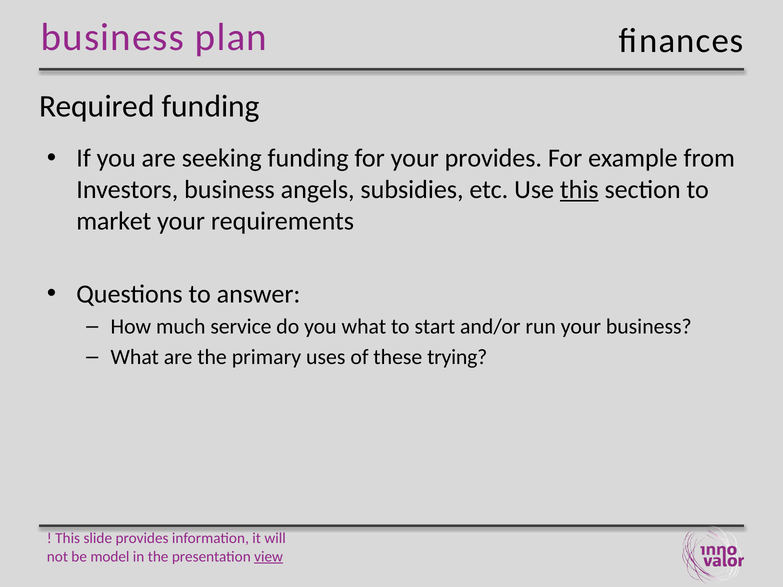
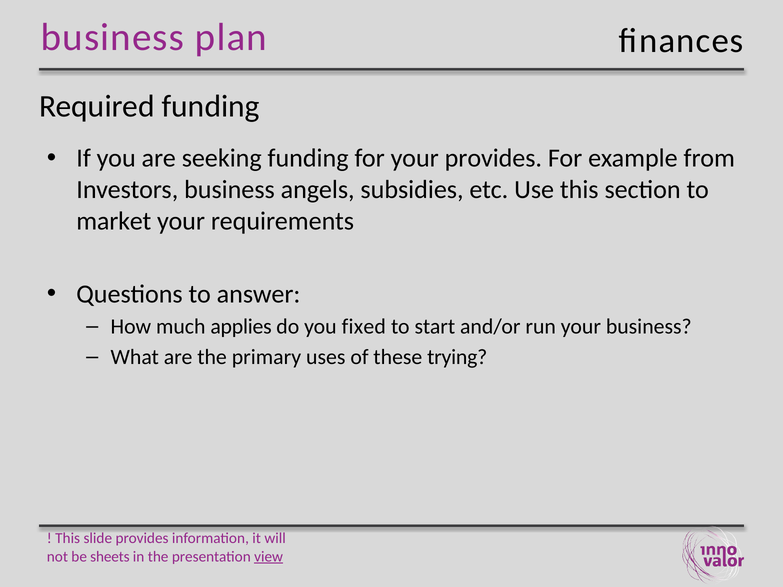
this underline: present -> none (579, 190)
service: service -> applies (241, 327)
you what: what -> fixed (364, 327)
model: model -> sheets (110, 557)
